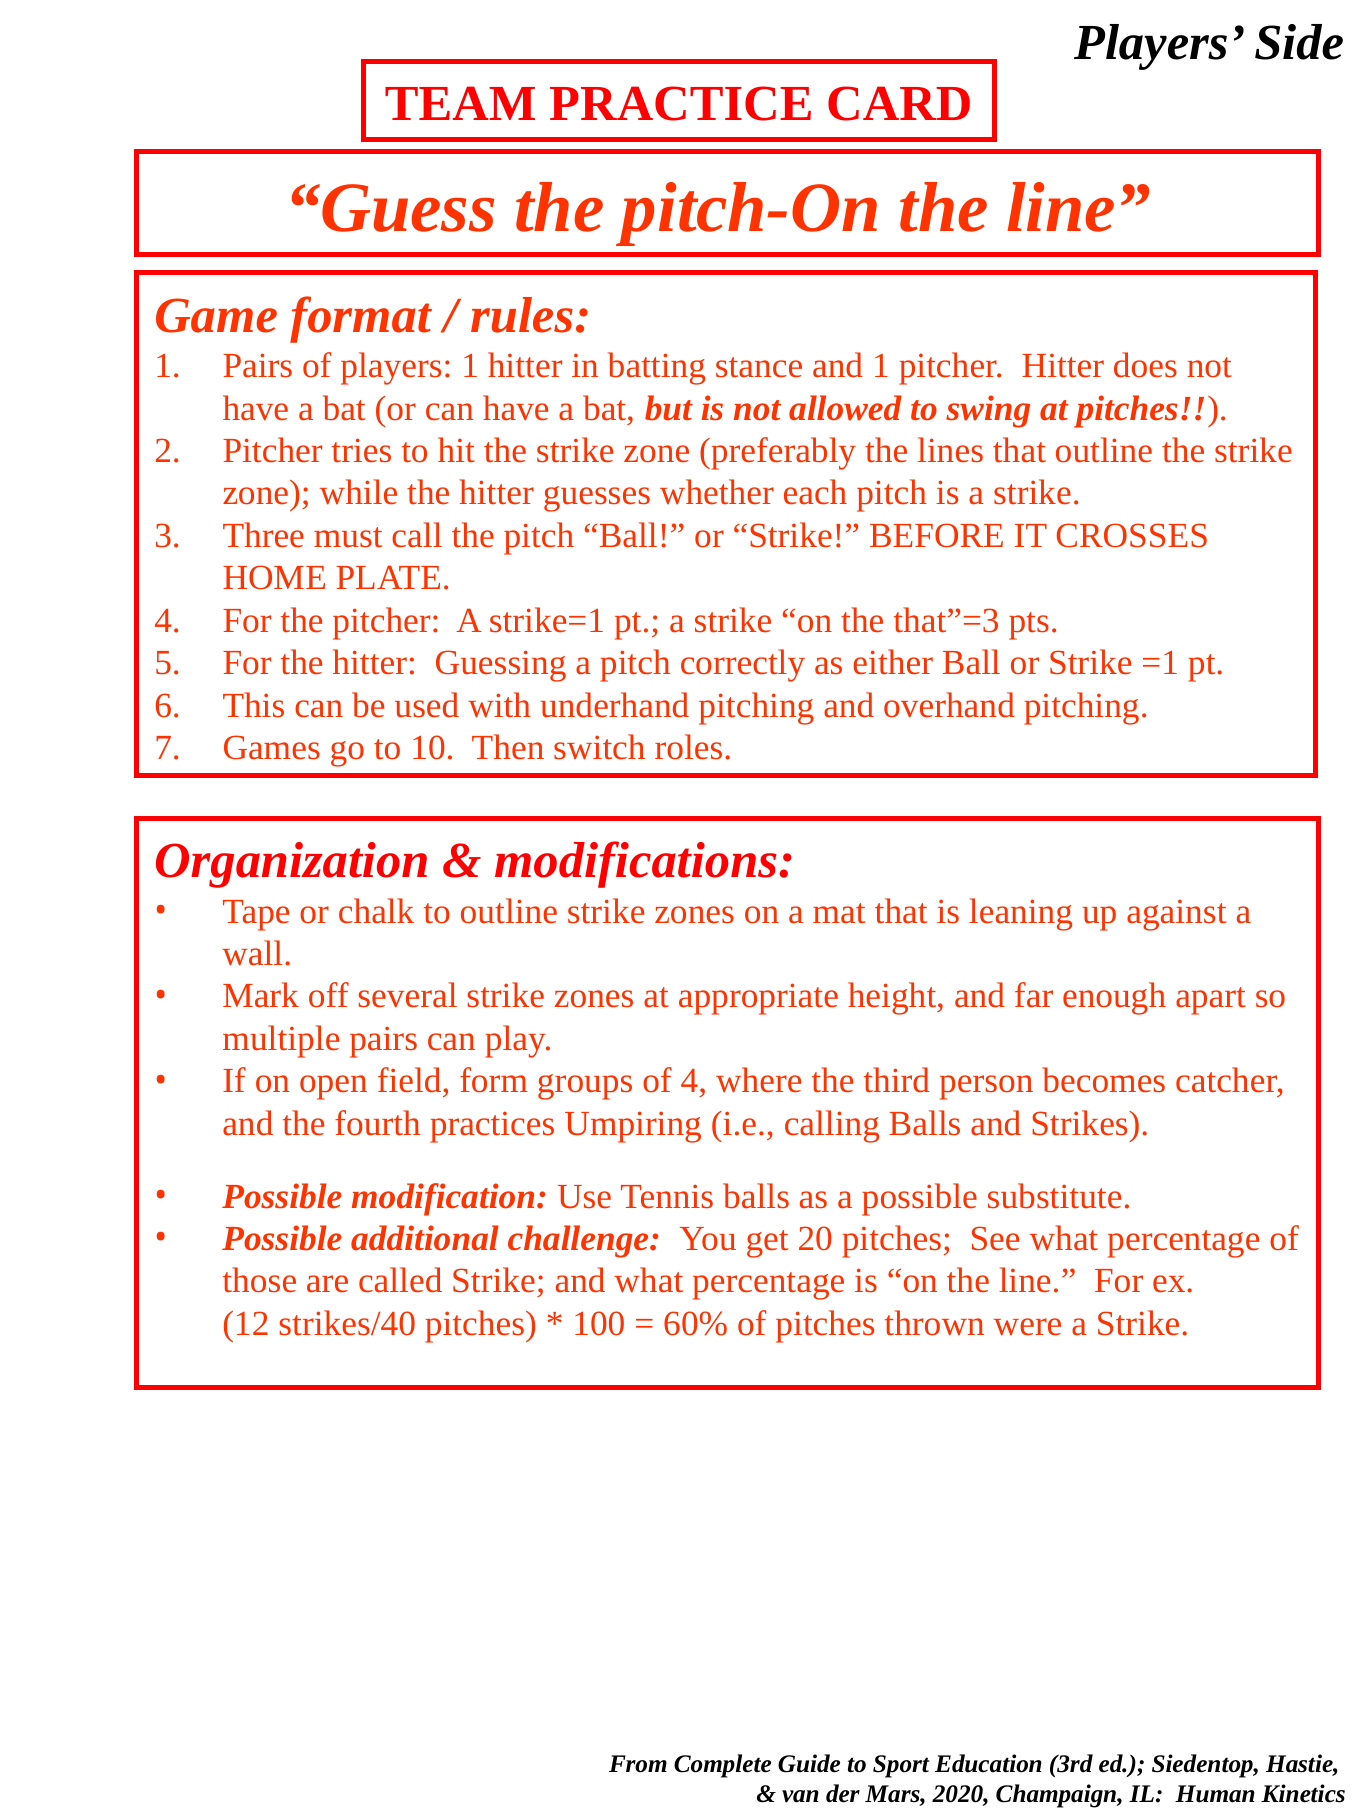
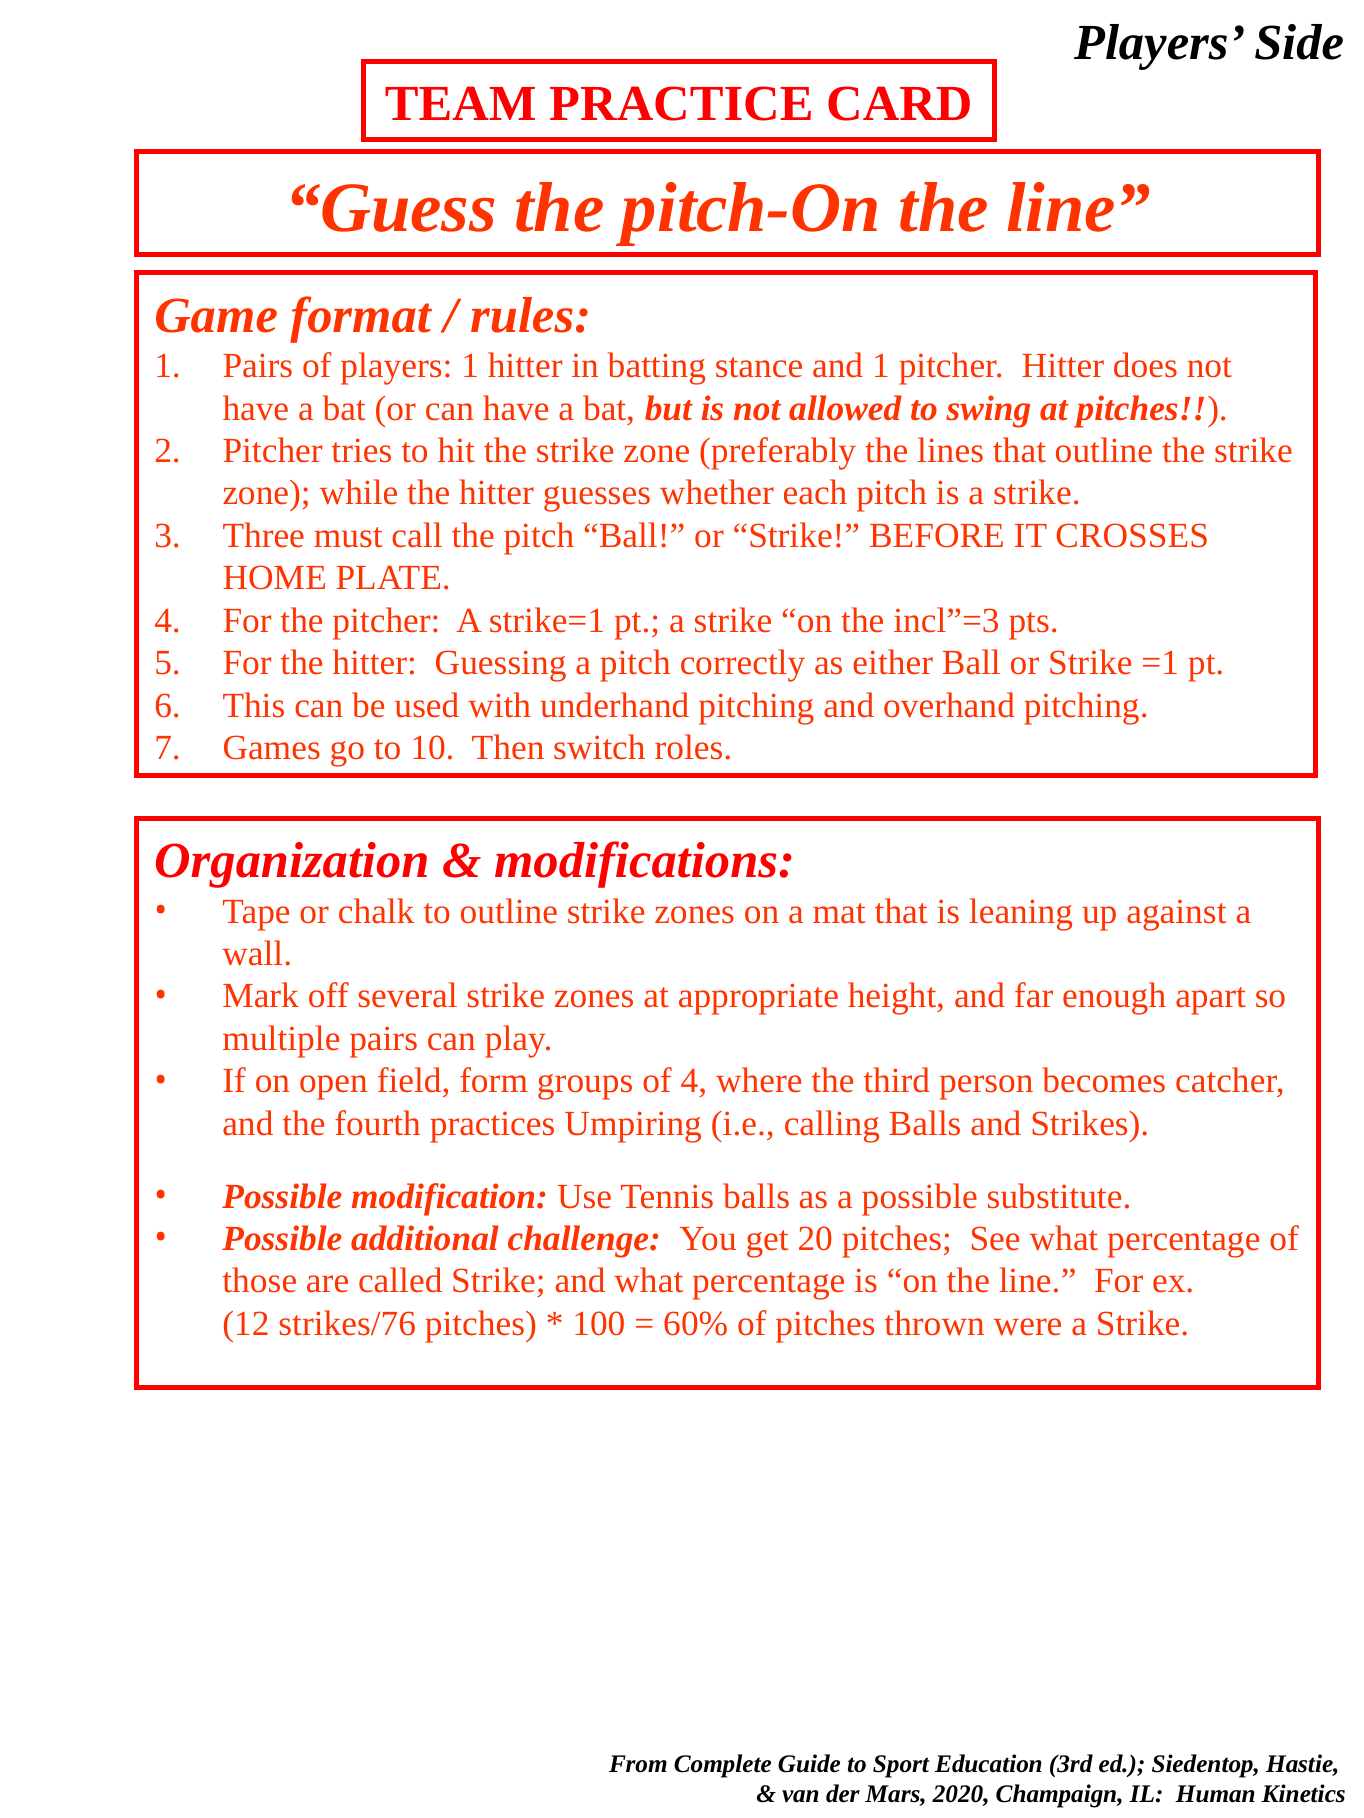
that”=3: that”=3 -> incl”=3 (946, 621)
strikes/40: strikes/40 -> strikes/76 (347, 1324)
